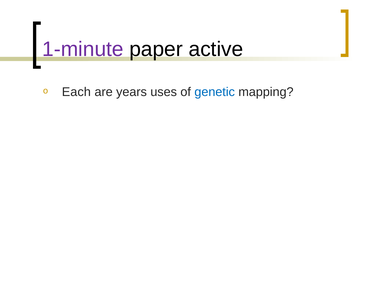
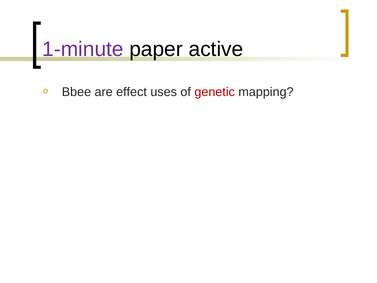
Each: Each -> Bbee (76, 92)
years: years -> effect (132, 92)
genetic colour: blue -> red (215, 92)
